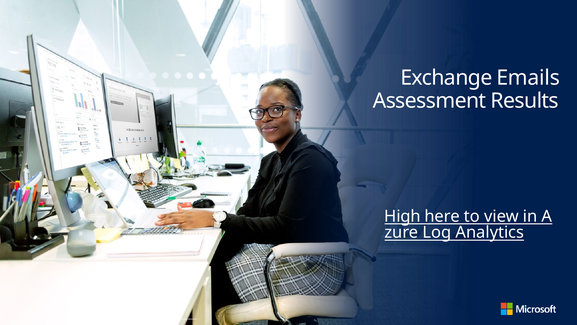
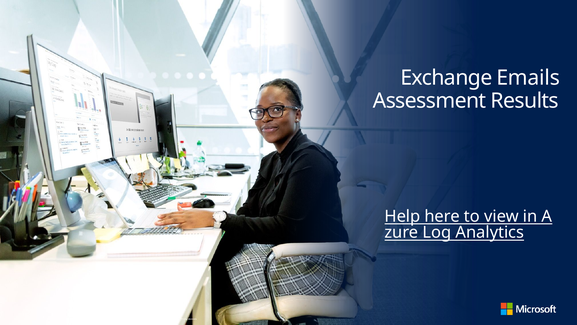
High: High -> Help (402, 216)
